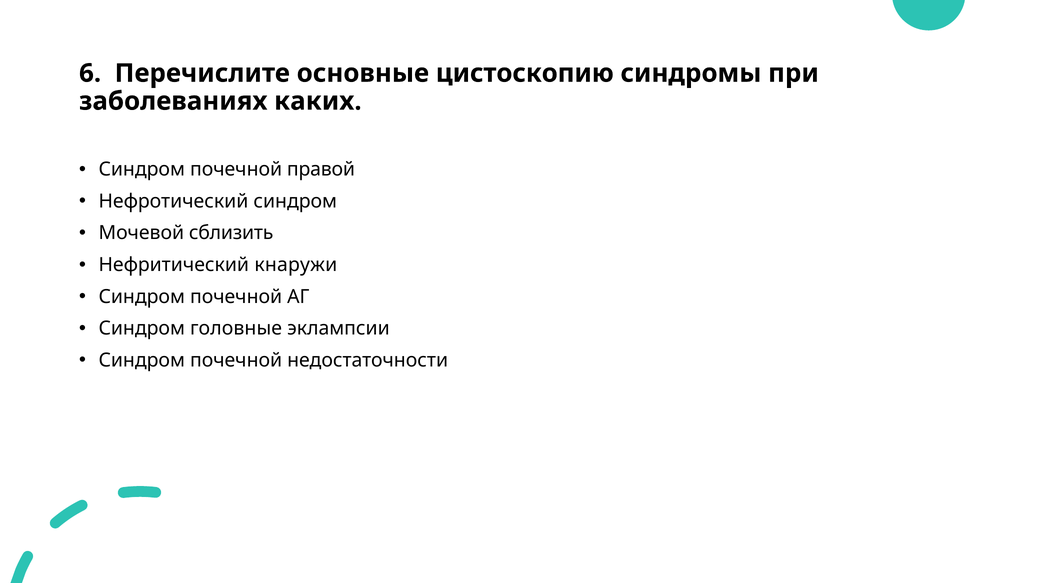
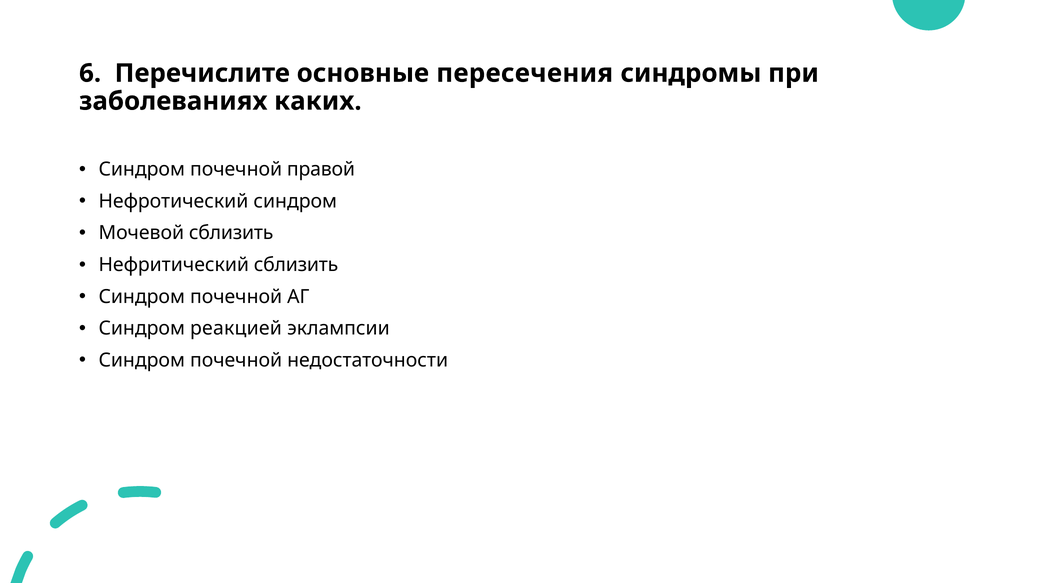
цистоскопию: цистоскопию -> пересечения (525, 73)
Нефритический кнаружи: кнаружи -> сблизить (296, 265)
головные: головные -> реакцией (236, 329)
